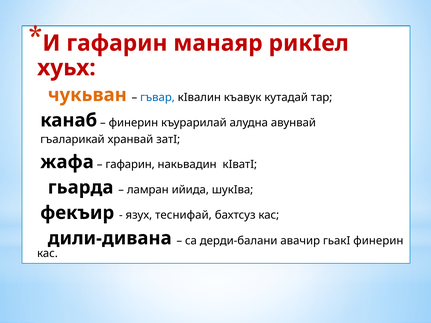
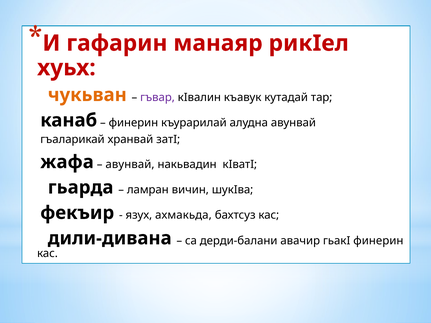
гъвар colour: blue -> purple (157, 97)
гафарин: гафарин -> авунвай (130, 164)
ийида: ийида -> вичин (190, 190)
теснифай: теснифай -> ахмакьда (183, 215)
